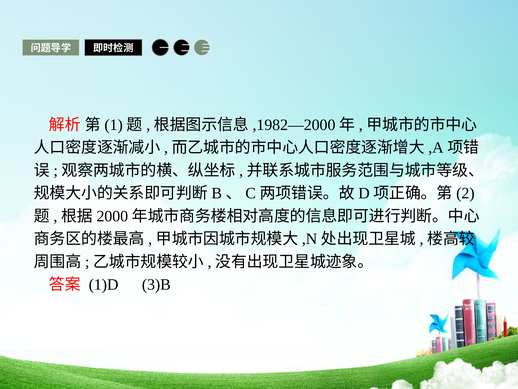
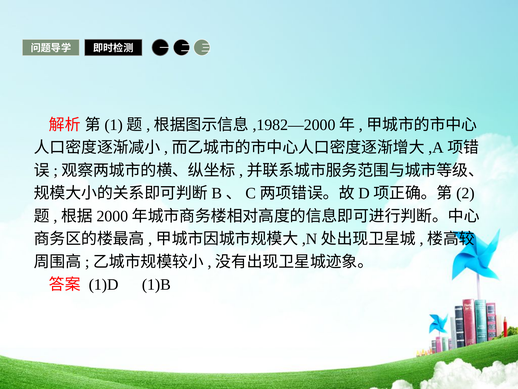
3)B: 3)B -> 1)B (156, 284)
